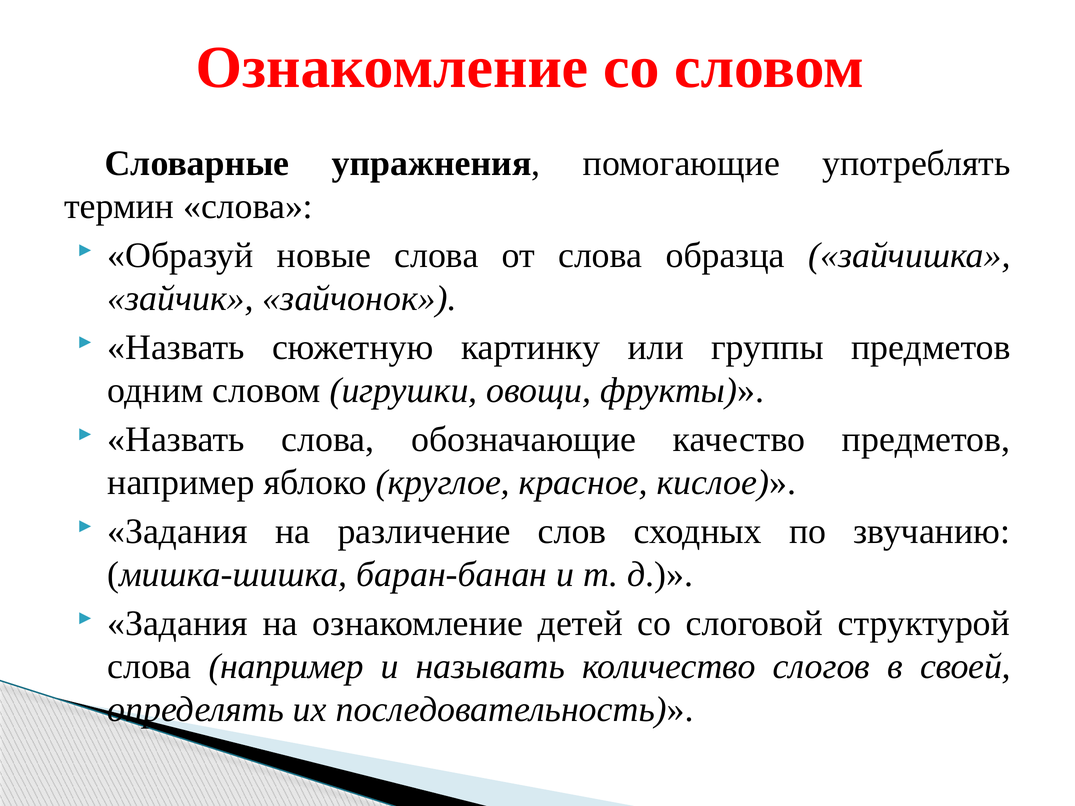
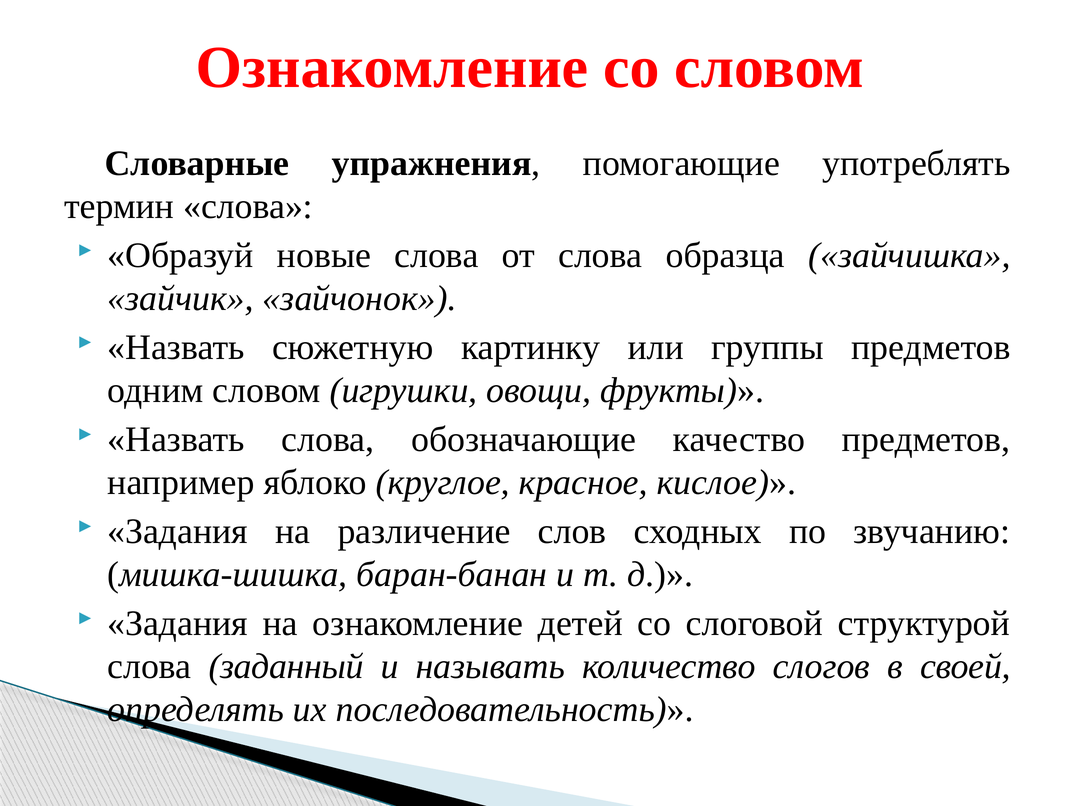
слова например: например -> заданный (286, 667)
